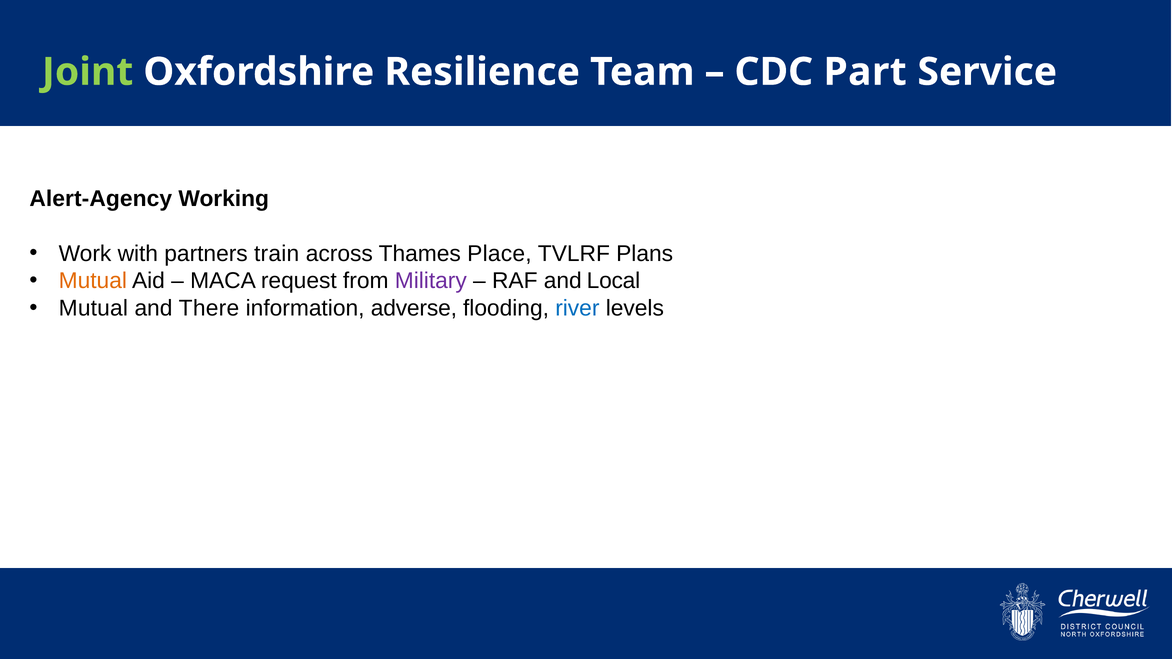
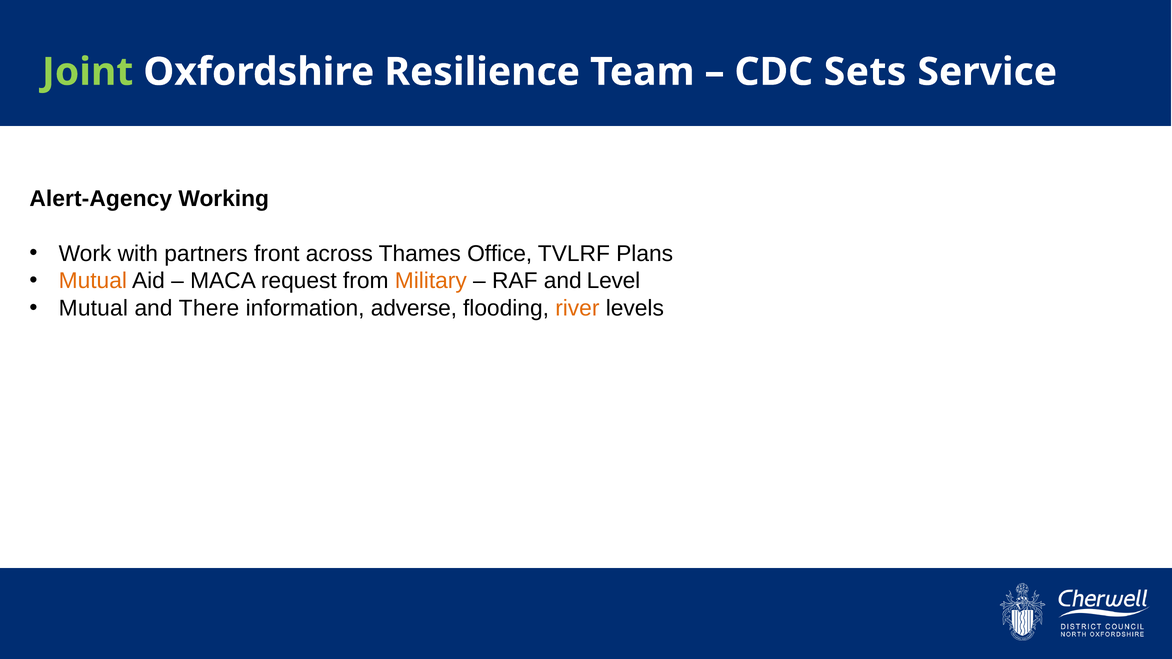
Part: Part -> Sets (865, 72)
train: train -> front (277, 254)
Place: Place -> Office (500, 254)
Military colour: purple -> orange (431, 281)
Local: Local -> Level (613, 281)
river colour: blue -> orange (577, 308)
